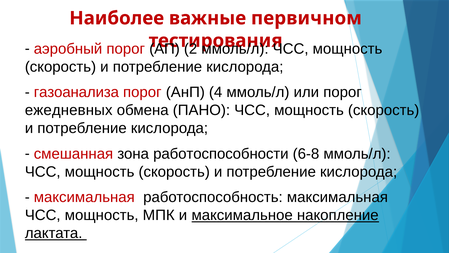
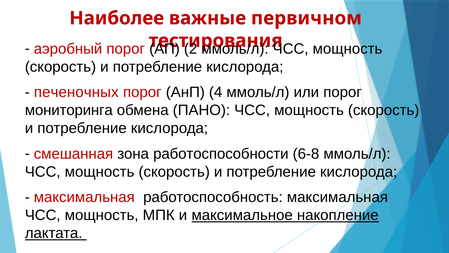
газоанализа: газоанализа -> печеночных (76, 92)
ежедневных: ежедневных -> мониторинга (69, 110)
